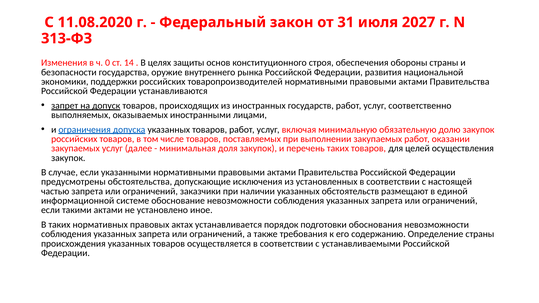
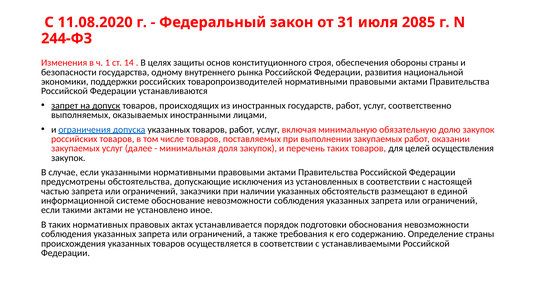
2027: 2027 -> 2085 (419, 22)
313-ФЗ: 313-ФЗ -> 244-ФЗ (67, 38)
0: 0 -> 1 (108, 63)
оружие: оружие -> одному (167, 72)
